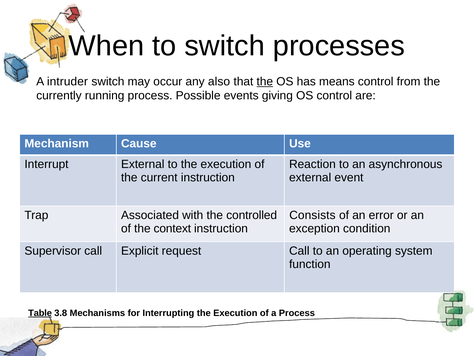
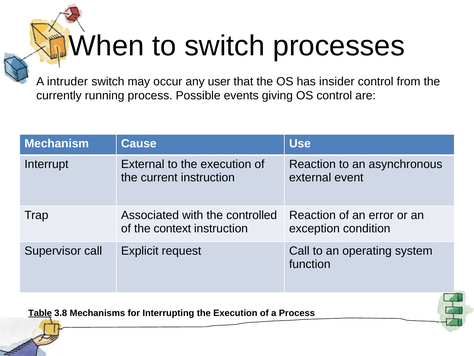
also: also -> user (219, 81)
the underline: present -> none (265, 81)
means: means -> insider (337, 81)
Consists: Consists -> Reaction (312, 215)
